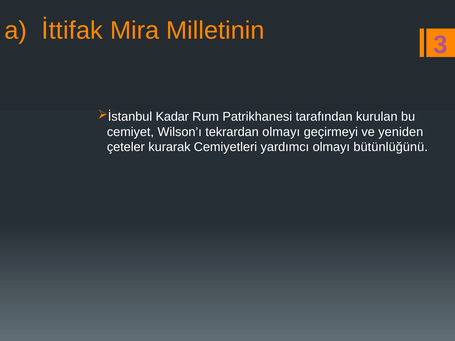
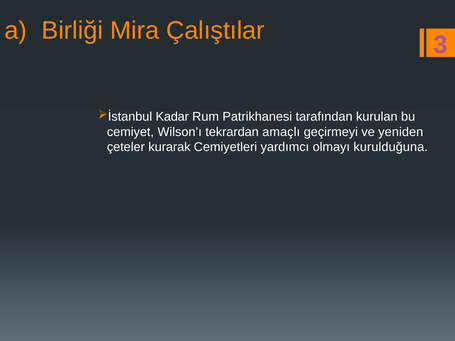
İttifak: İttifak -> Birliği (72, 30)
Milletinin: Milletinin -> Çalıştılar (215, 30)
tekrardan olmayı: olmayı -> amaçlı (281, 132)
bütünlüğünü: bütünlüğünü -> kurulduğuna (391, 147)
